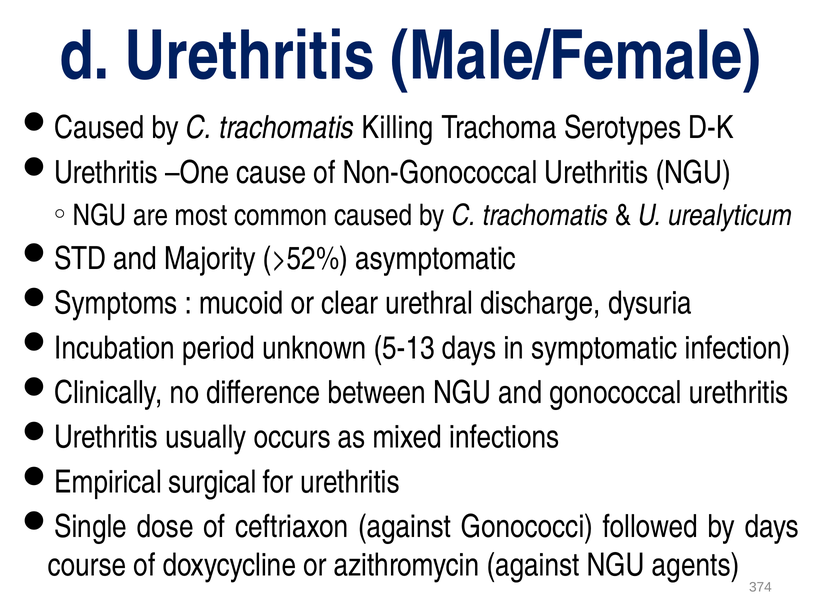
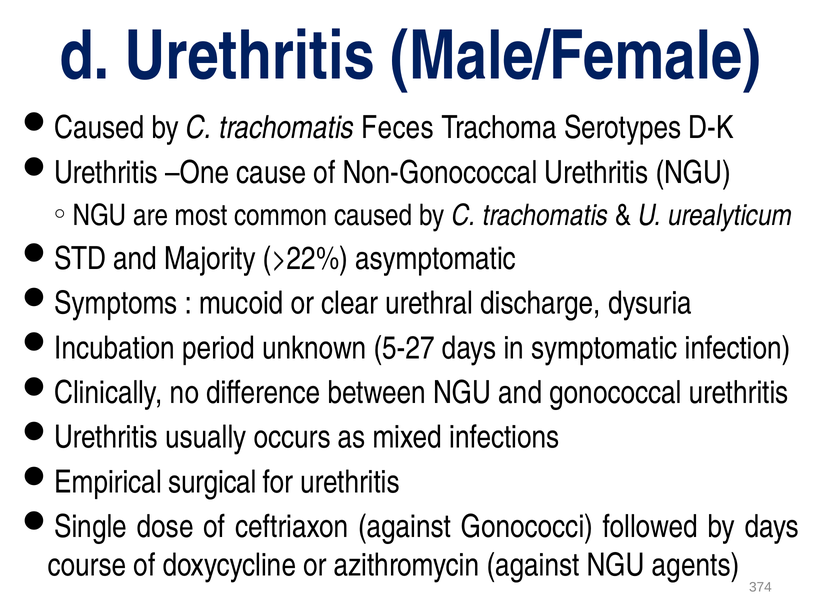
Killing: Killing -> Feces (398, 128)
>52%: >52% -> >22% (305, 259)
5-13: 5-13 -> 5-27 (404, 349)
